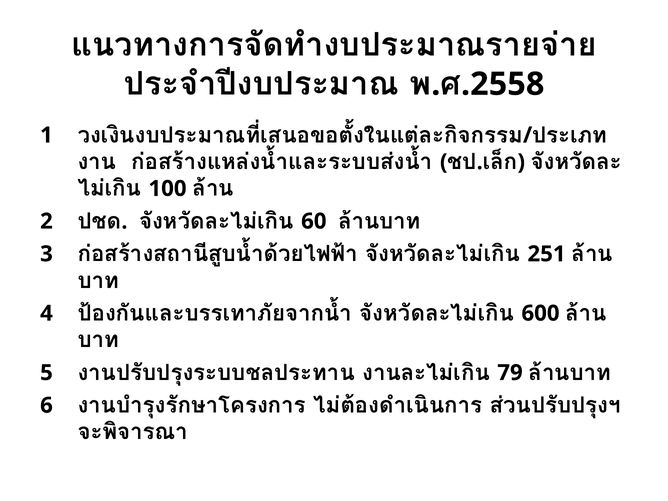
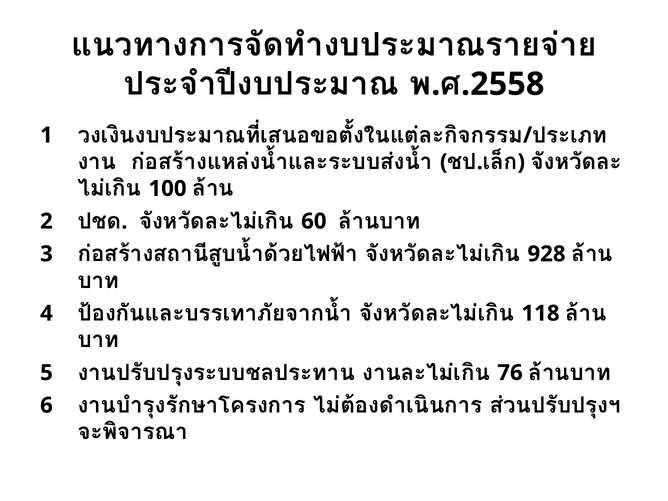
251: 251 -> 928 (547, 254)
600: 600 -> 118 (541, 313)
79: 79 -> 76 (510, 373)
